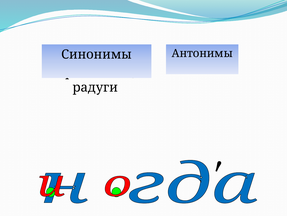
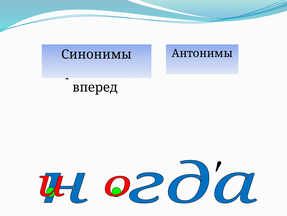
радуги: радуги -> вперед (95, 87)
